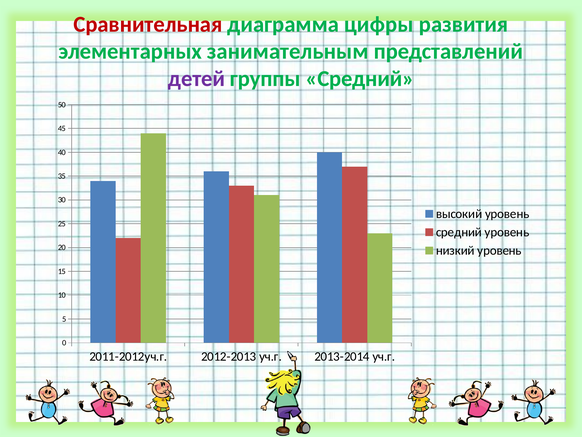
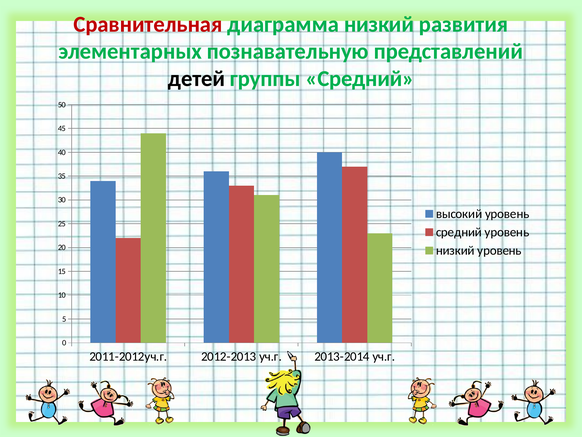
диаграмма цифры: цифры -> низкий (379, 24)
занимательным: занимательным -> познавательную (288, 51)
детей colour: purple -> black (196, 79)
